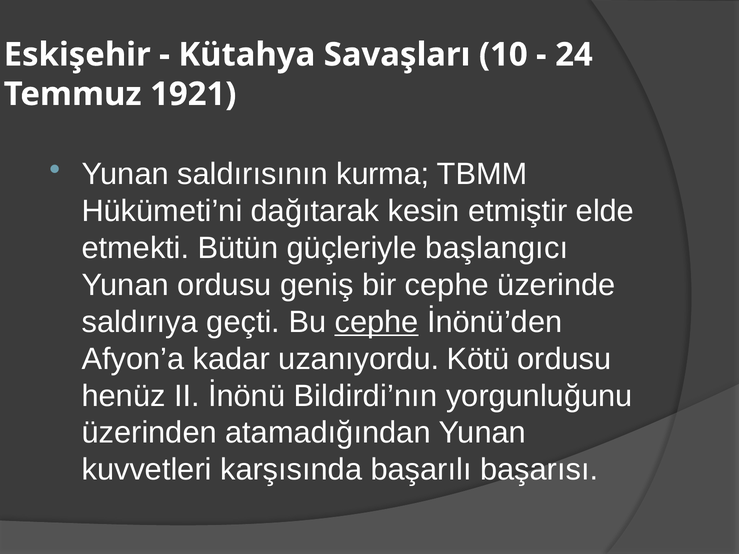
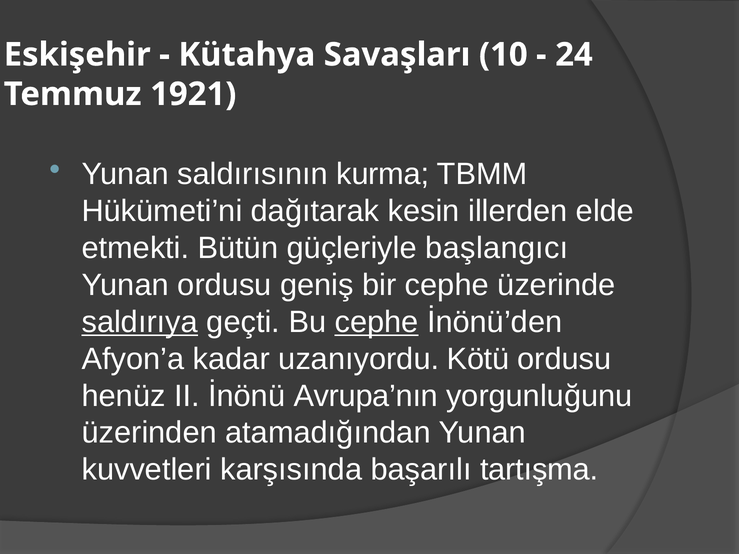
etmiştir: etmiştir -> illerden (518, 211)
saldırıya underline: none -> present (140, 322)
Bildirdi’nın: Bildirdi’nın -> Avrupa’nın (366, 396)
başarısı: başarısı -> tartışma (539, 470)
